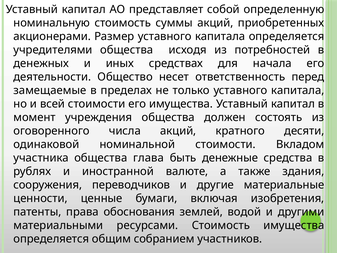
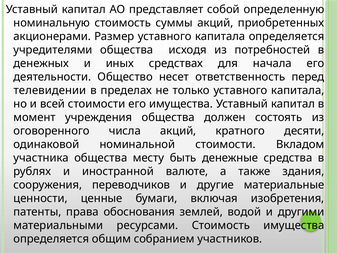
замещаемые: замещаемые -> телевидении (50, 90)
глава: глава -> месту (149, 158)
